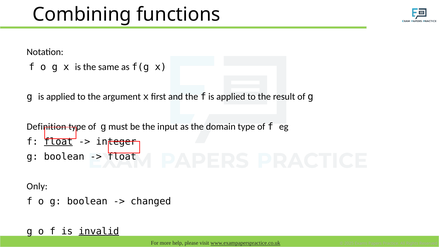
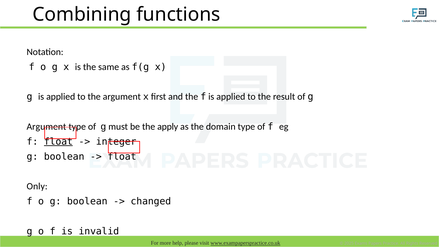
Definition: Definition -> Argument (46, 127)
input: input -> apply (168, 127)
invalid underline: present -> none (99, 231)
